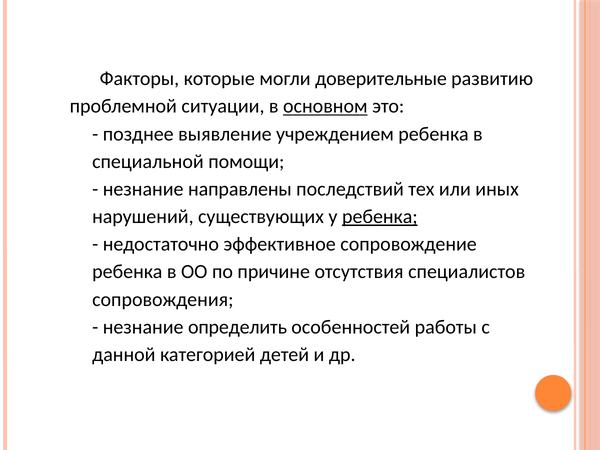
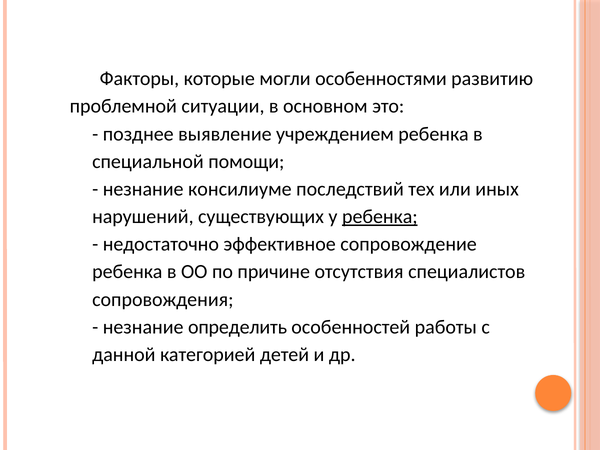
доверительные: доверительные -> особенностями (381, 79)
основном underline: present -> none (325, 106)
направлены: направлены -> консилиуме (240, 189)
